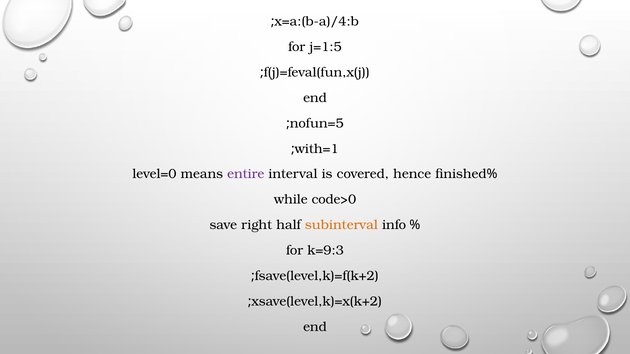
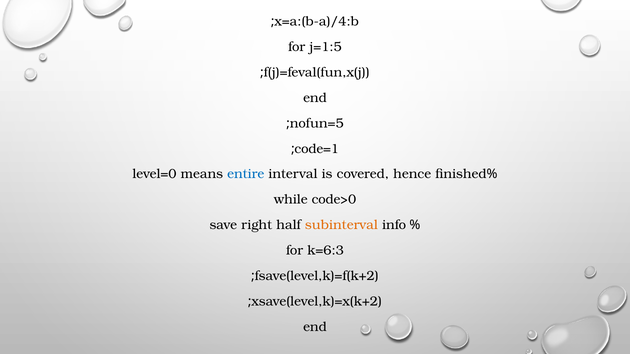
with=1: with=1 -> code=1 (317, 149)
entire colour: purple -> blue (246, 174)
k=9:3: k=9:3 -> k=6:3 (326, 251)
